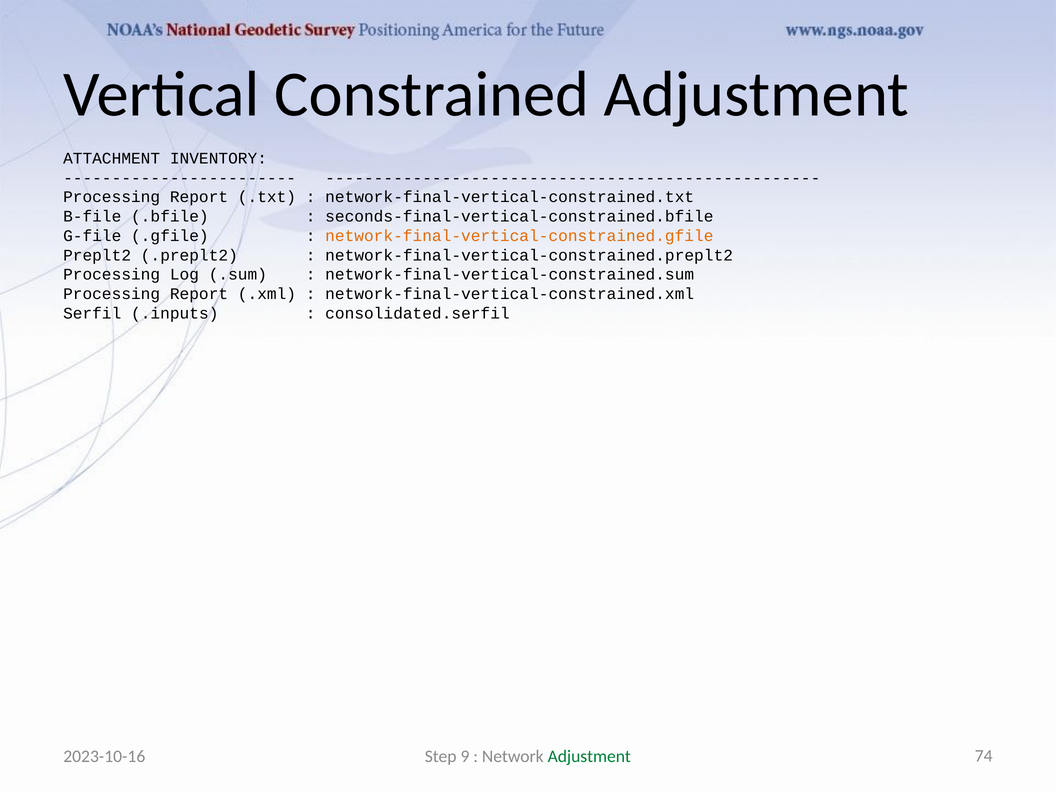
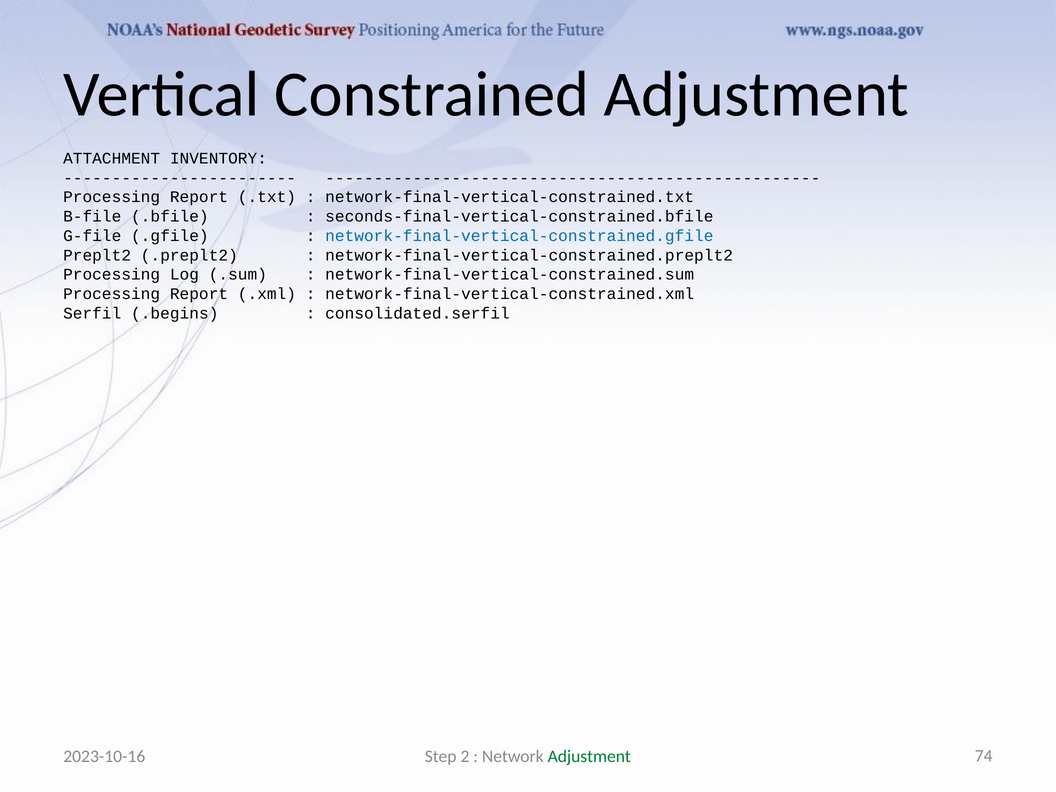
network-final-vertical-constrained.gfile colour: orange -> blue (519, 236)
.inputs: .inputs -> .begins (175, 313)
9: 9 -> 2 (465, 756)
